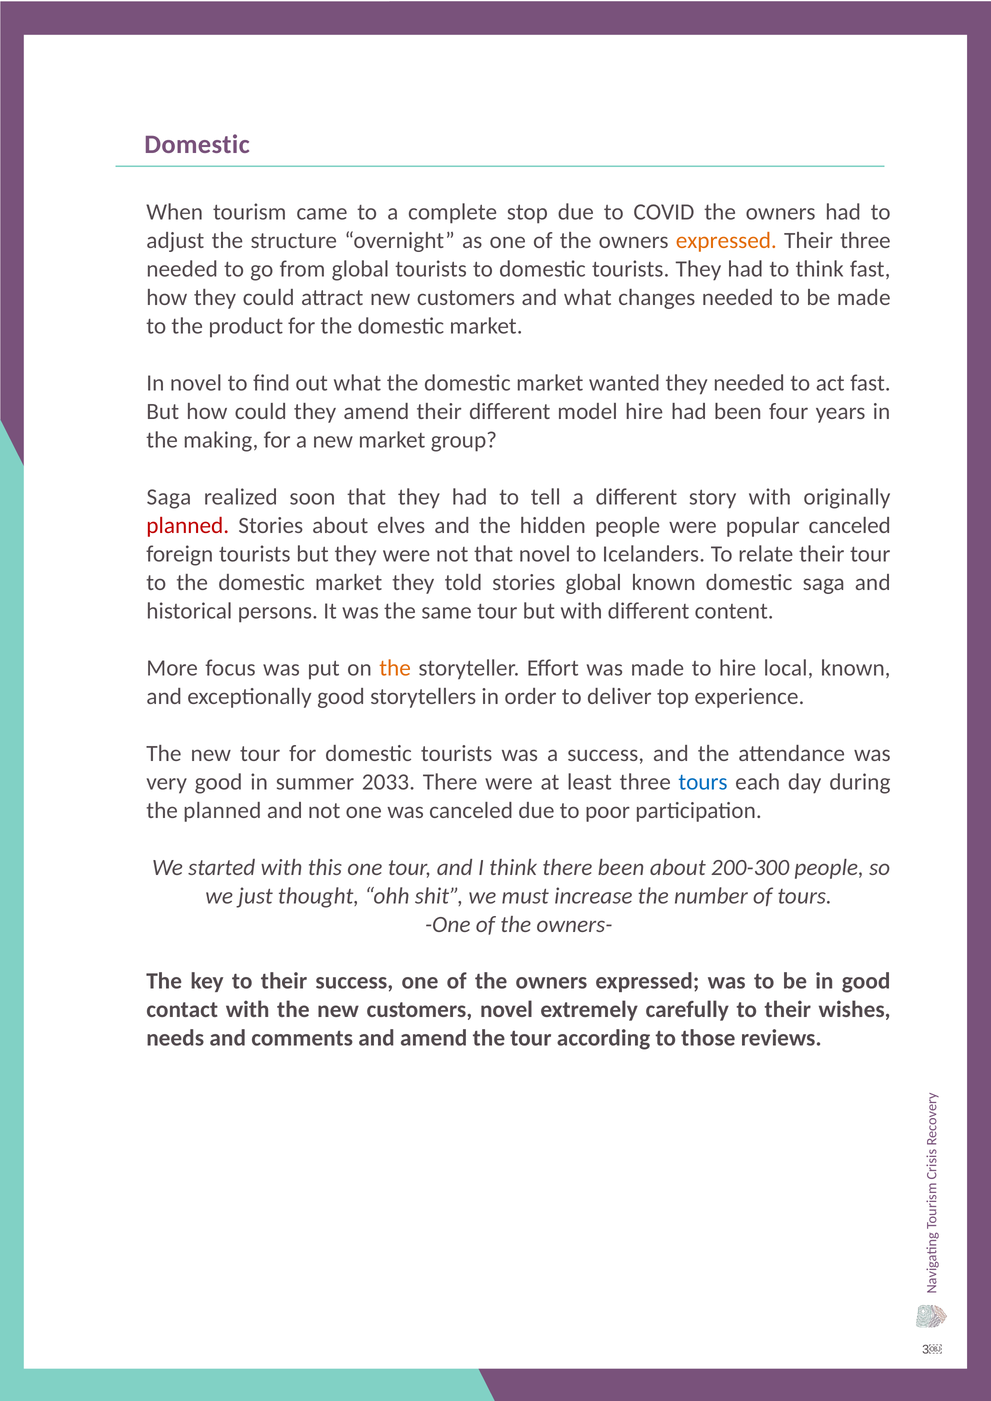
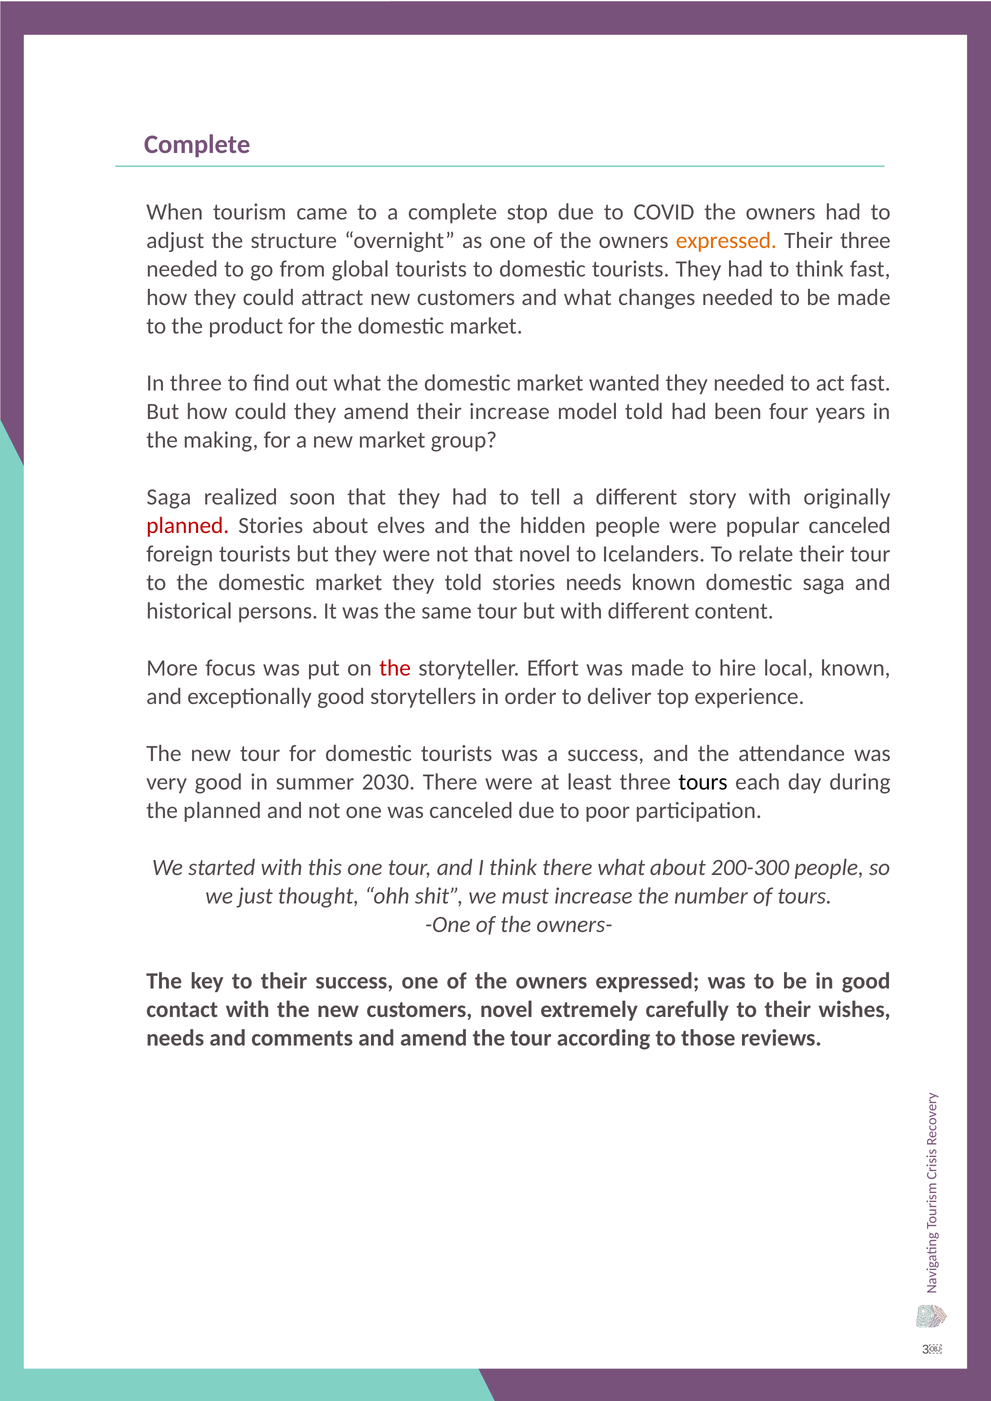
Domestic: Domestic -> Complete (197, 144)
In novel: novel -> three (196, 383)
their different: different -> increase (509, 412)
model hire: hire -> told (644, 412)
stories global: global -> needs (594, 583)
the colour: orange -> red (395, 668)
2033: 2033 -> 2030 (388, 782)
tours colour: blue -> black (703, 782)
there been: been -> what (621, 868)
